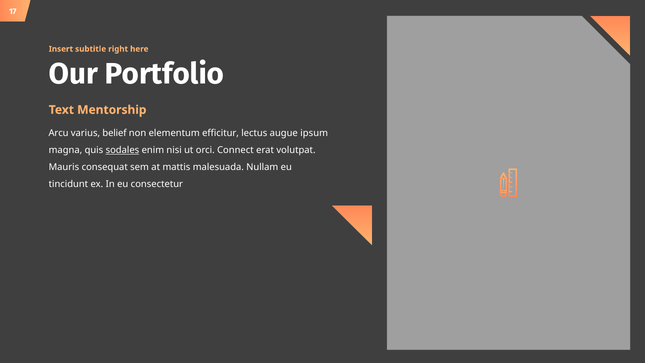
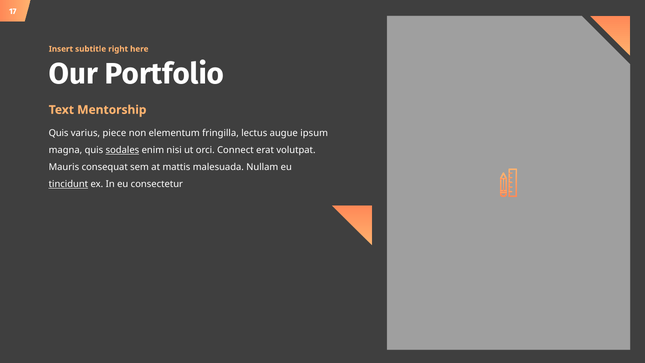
Arcu: Arcu -> Quis (59, 133)
belief: belief -> piece (114, 133)
efficitur: efficitur -> fringilla (220, 133)
tincidunt underline: none -> present (68, 184)
